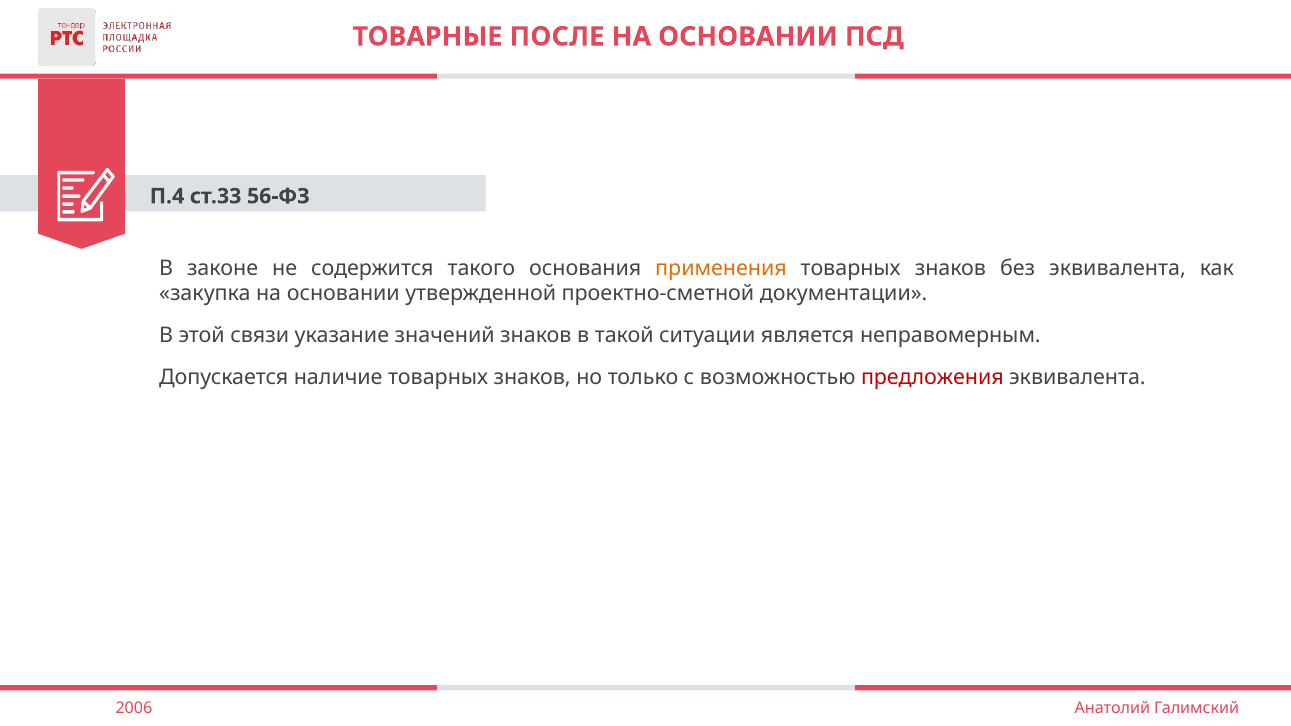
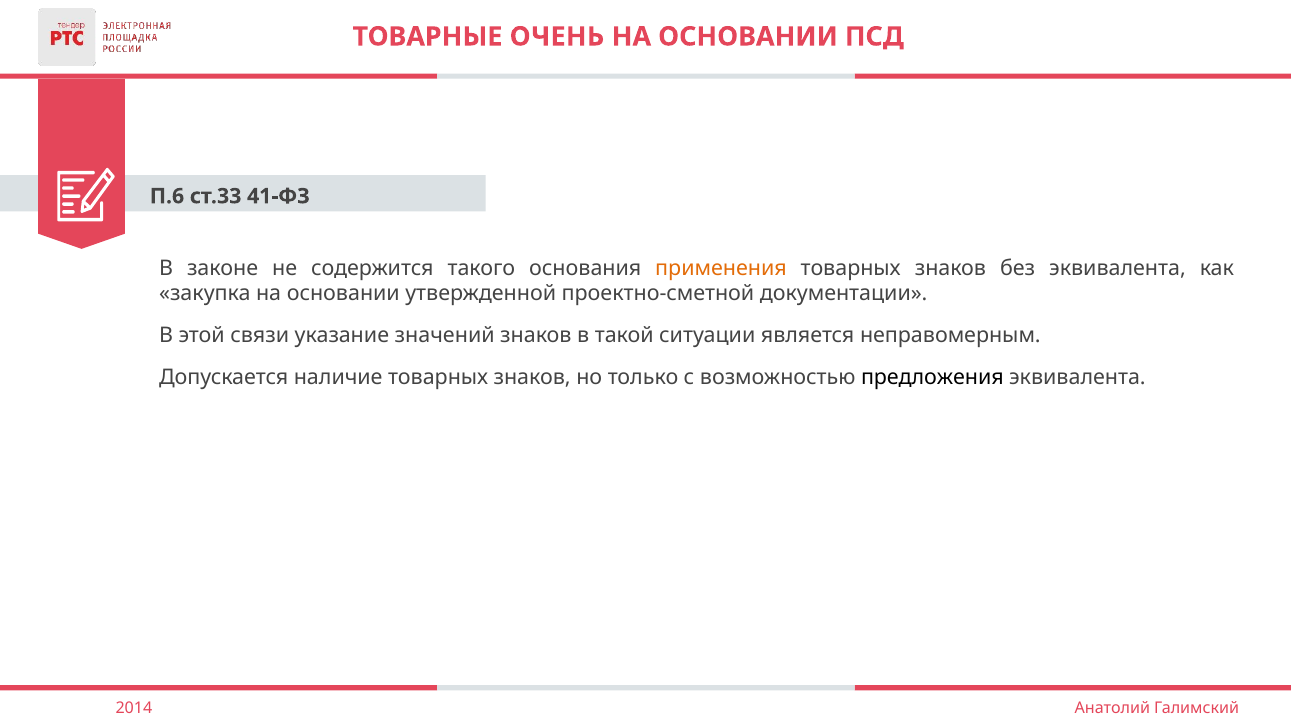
ПОСЛЕ: ПОСЛЕ -> ОЧЕНЬ (557, 37)
П.4: П.4 -> П.6 (167, 196)
56-ФЗ: 56-ФЗ -> 41-ФЗ (278, 196)
предложения colour: red -> black (932, 378)
2006: 2006 -> 2014 (134, 709)
